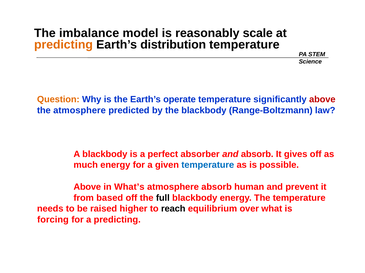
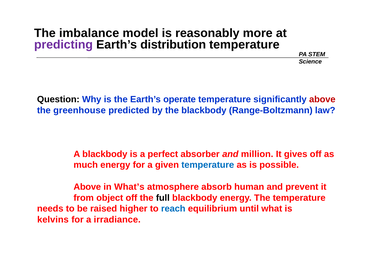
scale: scale -> more (258, 33)
predicting colour: orange -> purple (63, 45)
Question colour: orange -> black (58, 100)
the atmosphere: atmosphere -> greenhouse (80, 111)
and absorb: absorb -> million (257, 154)
based: based -> object (110, 198)
reach colour: black -> blue (173, 209)
over: over -> until (249, 209)
forcing: forcing -> kelvins (53, 220)
a predicting: predicting -> irradiance (117, 220)
